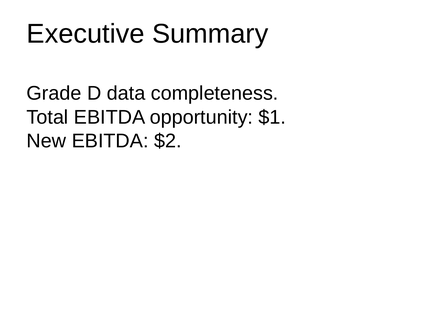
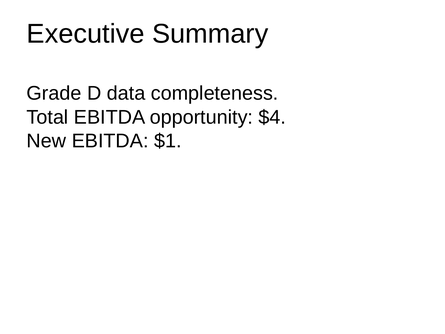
$1: $1 -> $4 (272, 117)
$2: $2 -> $1 (168, 141)
